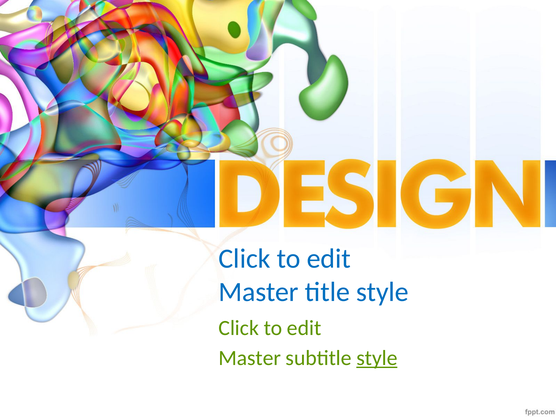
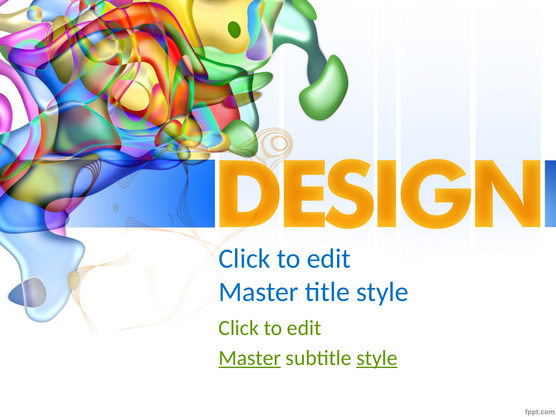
Master underline: none -> present (250, 358)
